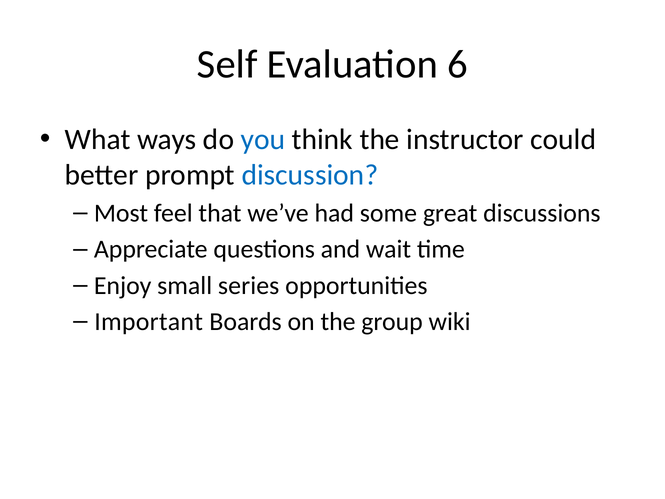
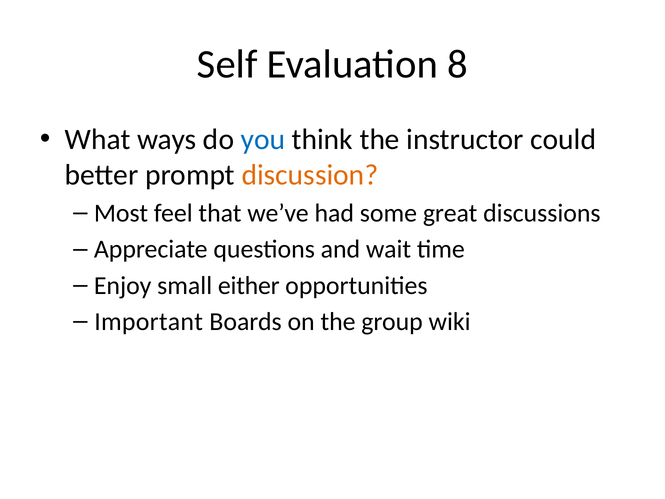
6: 6 -> 8 (457, 64)
discussion colour: blue -> orange (310, 175)
series: series -> either (249, 285)
